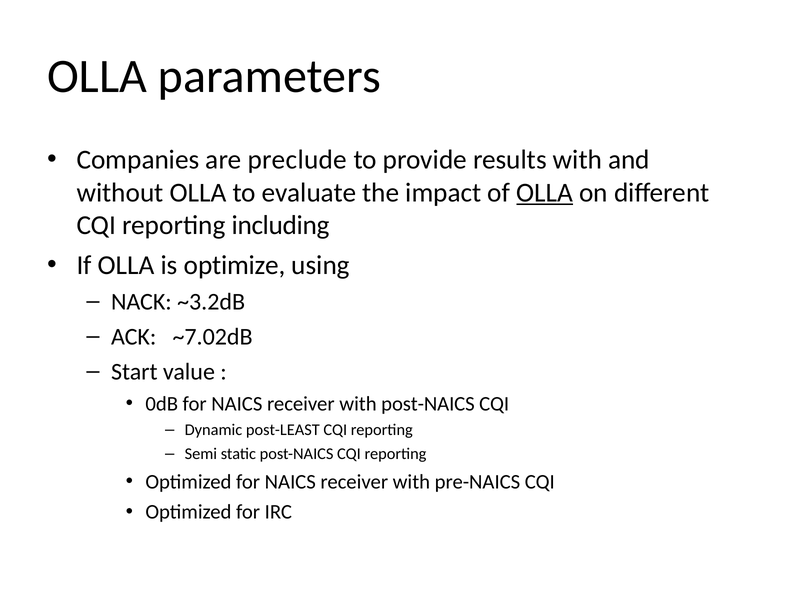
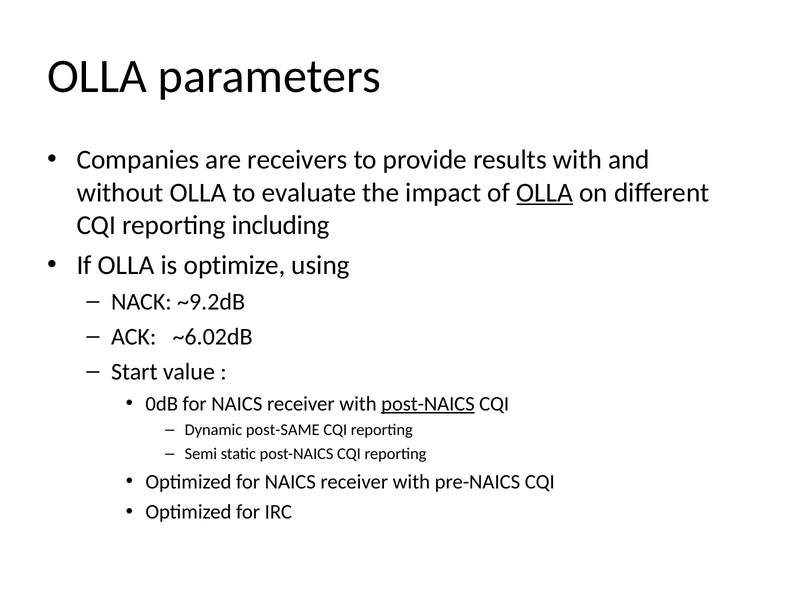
preclude: preclude -> receivers (297, 160)
~3.2dB: ~3.2dB -> ~9.2dB (211, 302)
~7.02dB: ~7.02dB -> ~6.02dB (213, 337)
post-NAICS underline: none -> present (428, 403)
post-LEAST: post-LEAST -> post-SAME (283, 430)
